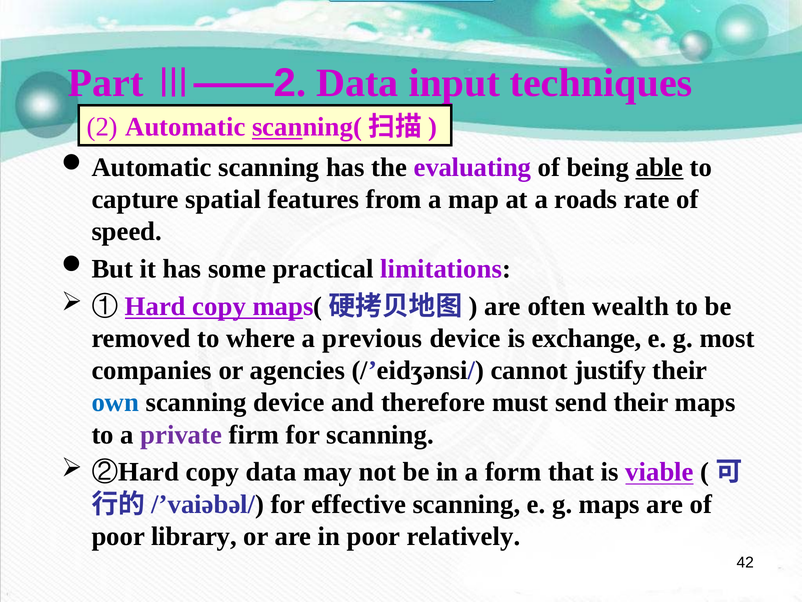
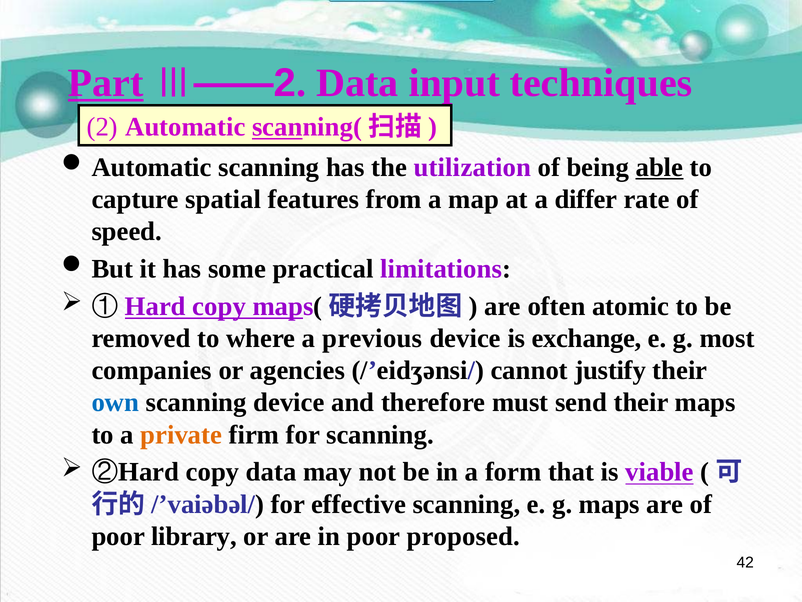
Part underline: none -> present (106, 83)
evaluating: evaluating -> utilization (472, 167)
roads: roads -> differ (586, 199)
wealth: wealth -> atomic (631, 306)
private colour: purple -> orange (181, 434)
relatively: relatively -> proposed (463, 536)
